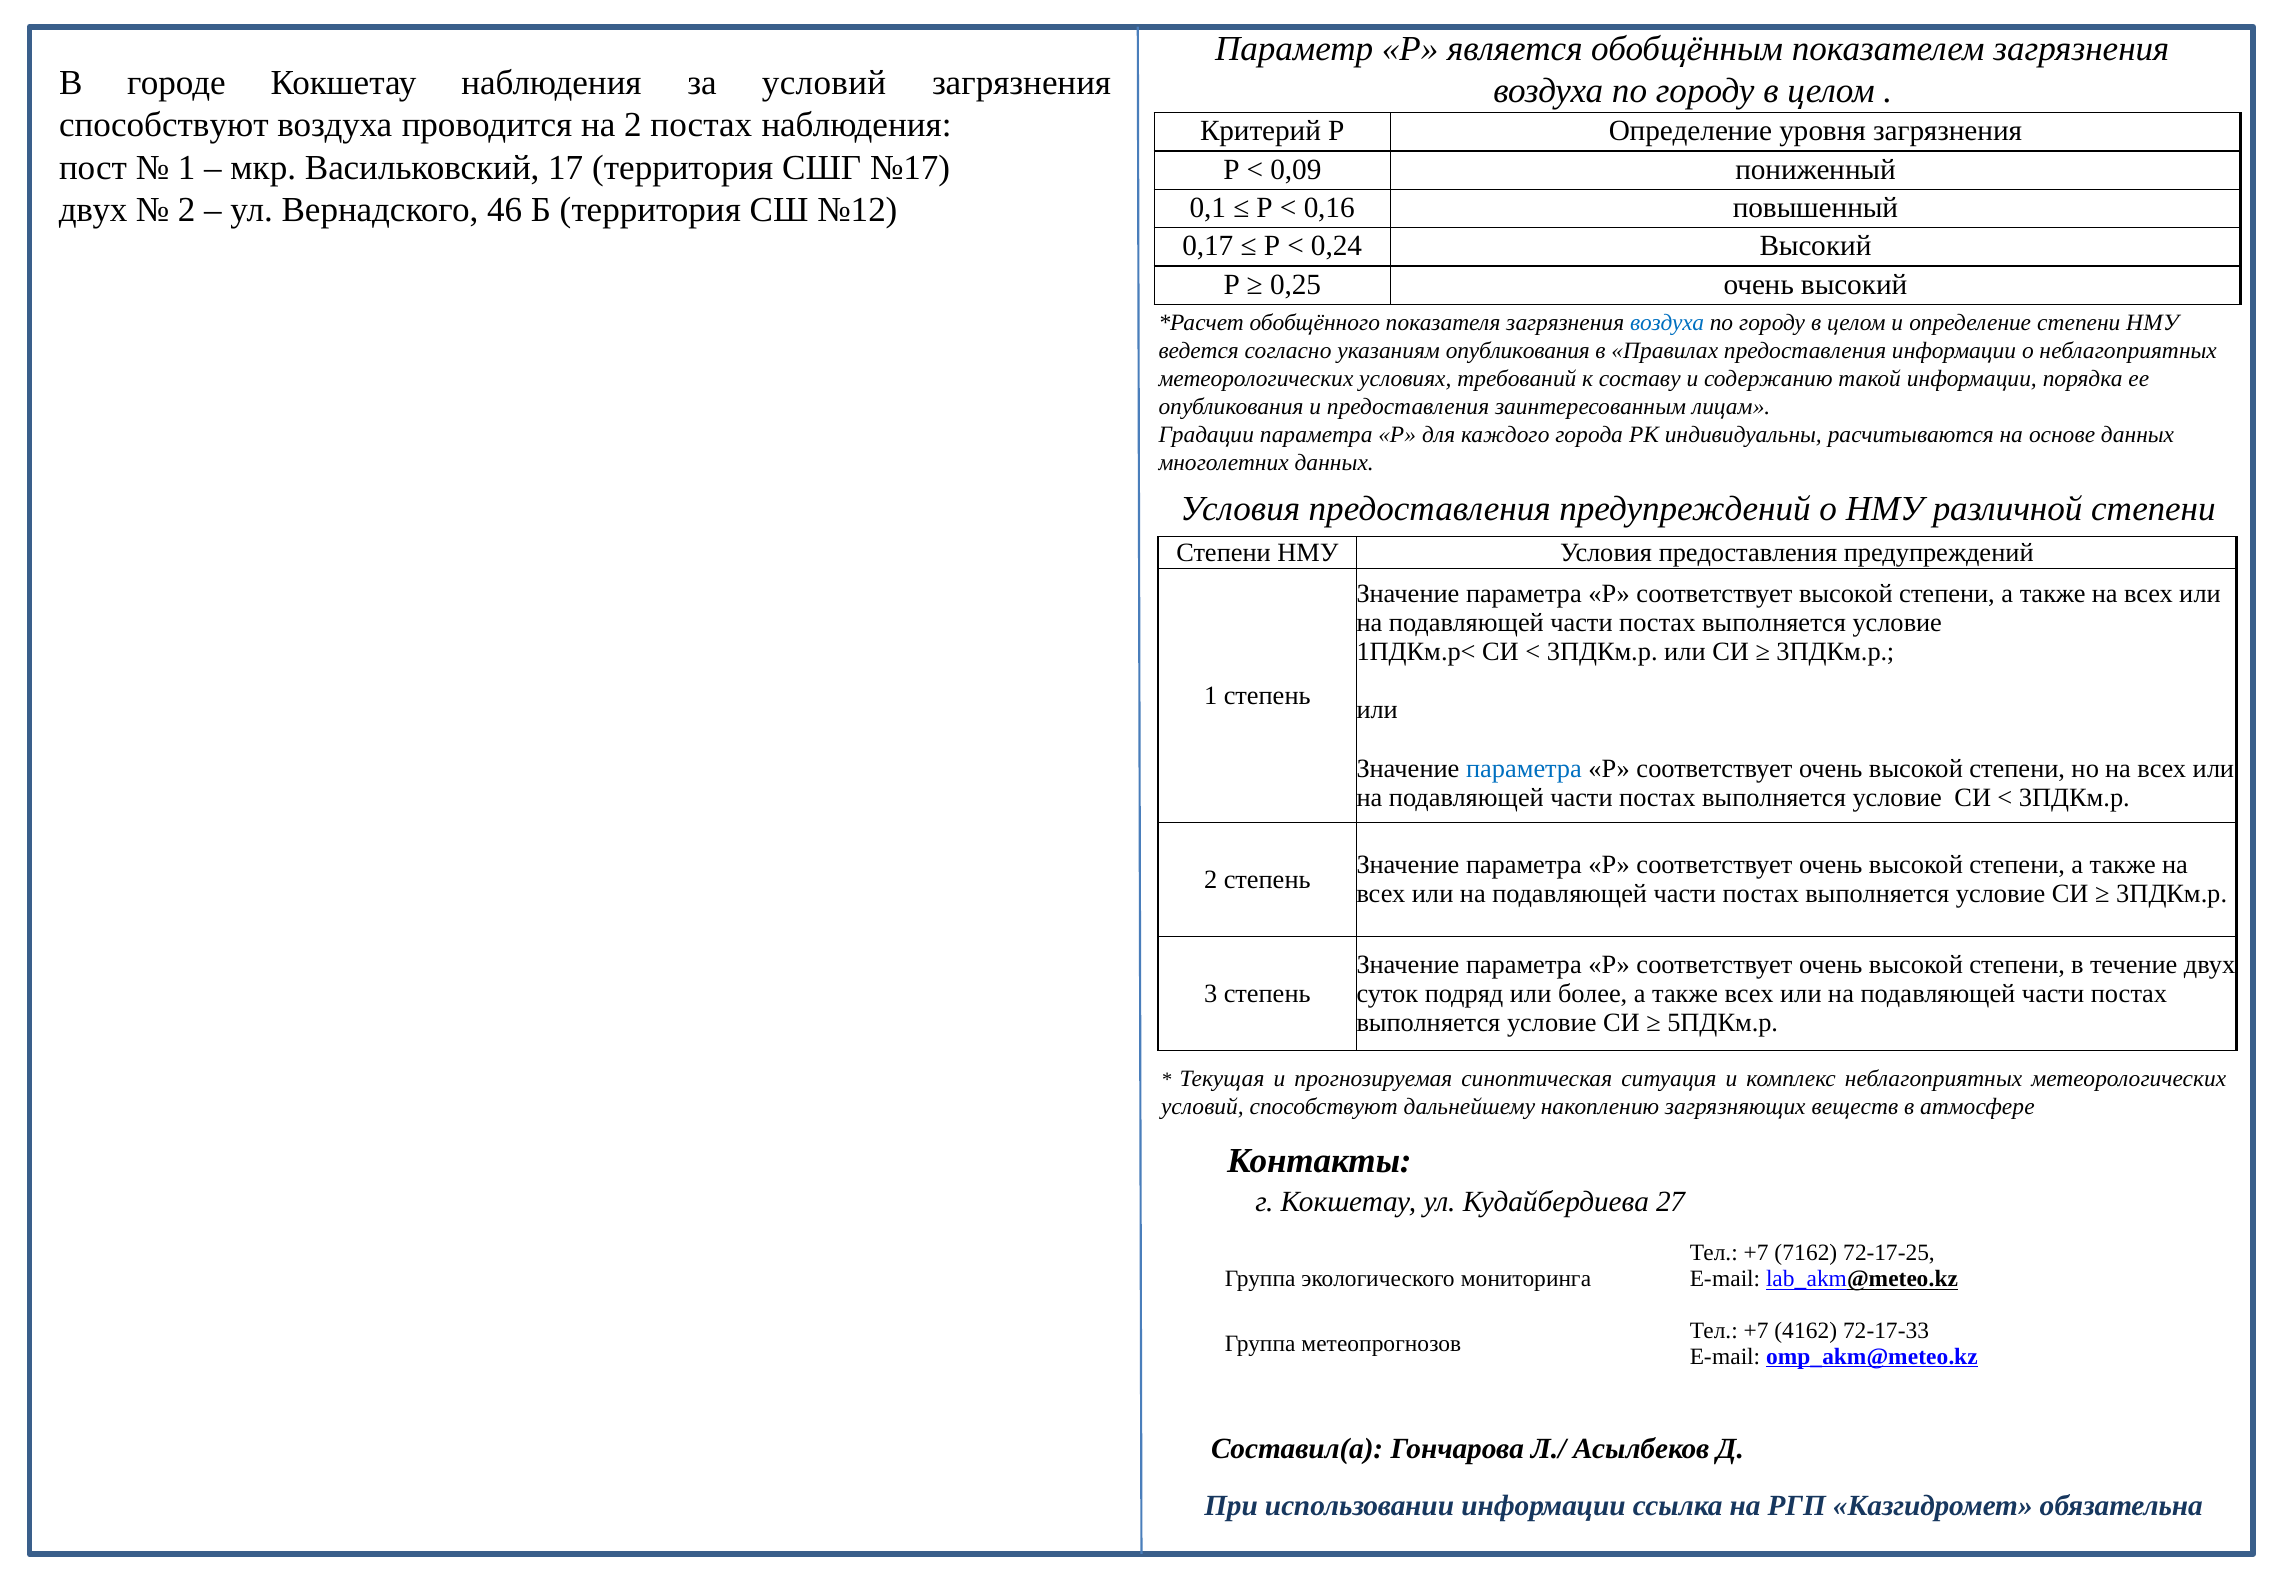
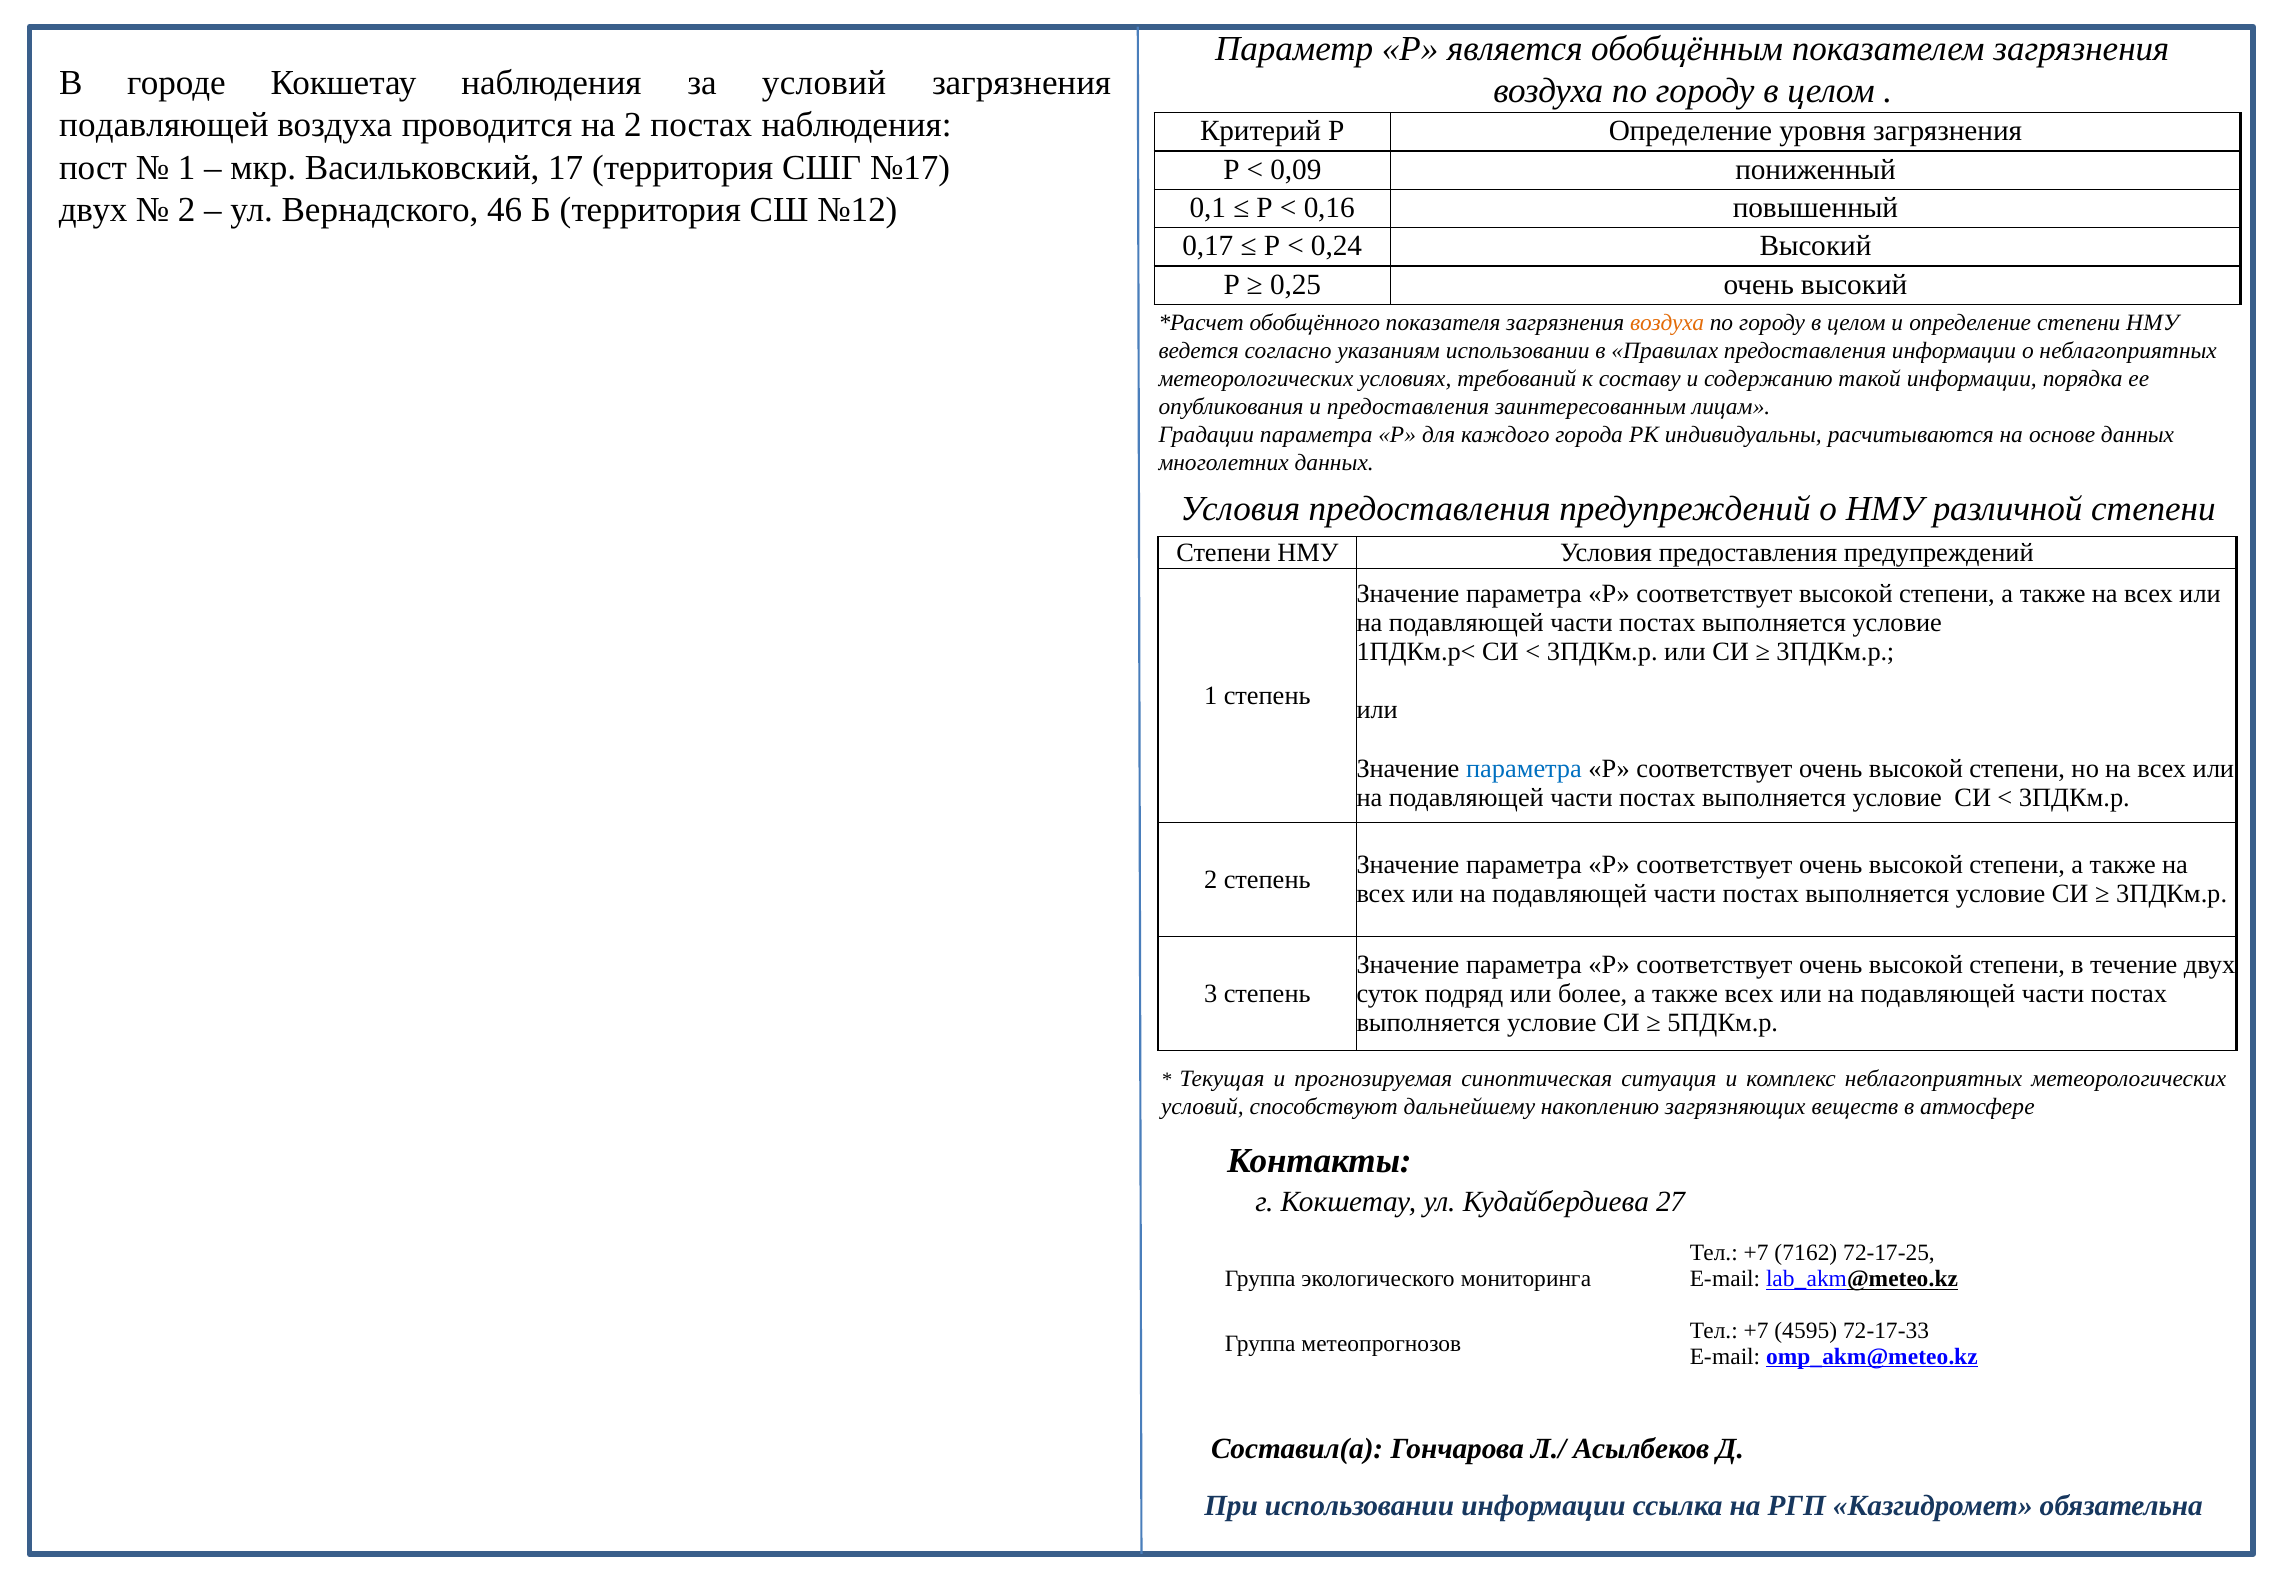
способствуют: способствуют -> подавляющей (164, 125)
воздуха colour: blue -> orange (1667, 322)
указаниям опубликования: опубликования -> использовании (1518, 351)
4162: 4162 -> 4595 (1806, 1330)
